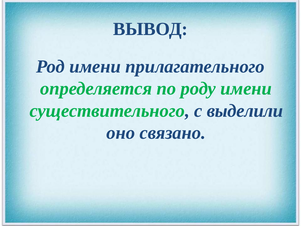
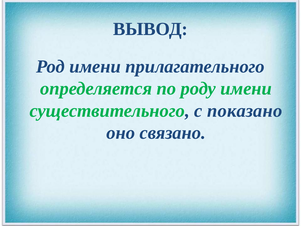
выделили: выделили -> показано (245, 111)
